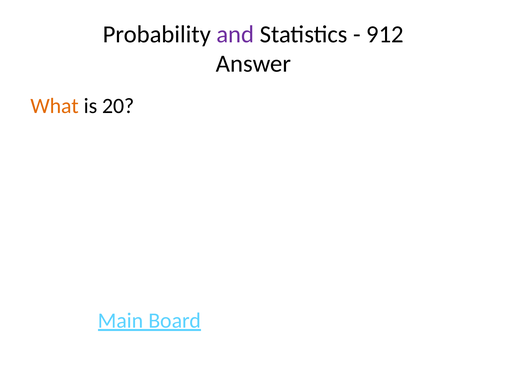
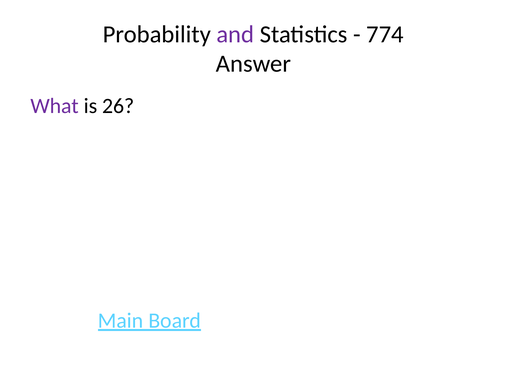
912: 912 -> 774 (385, 34)
What colour: orange -> purple (55, 106)
20: 20 -> 26 (118, 106)
